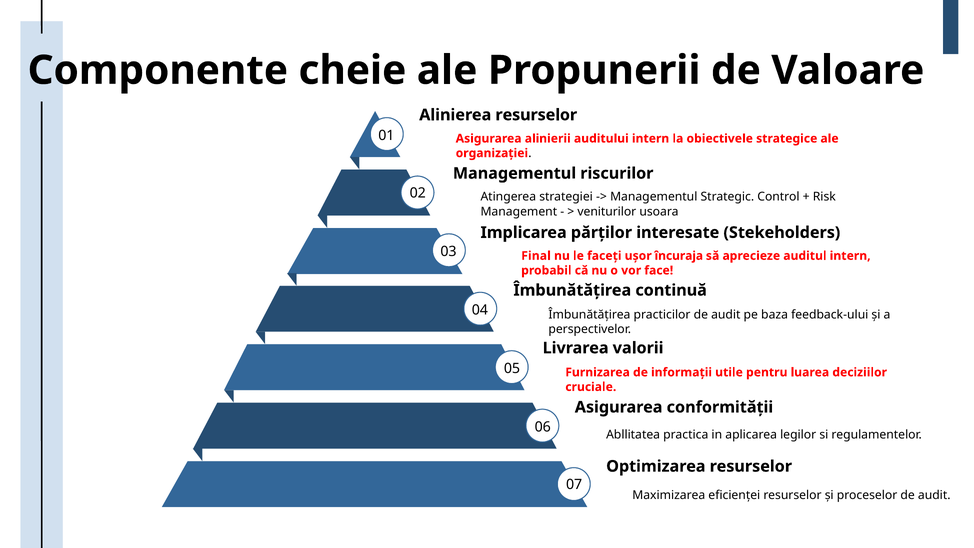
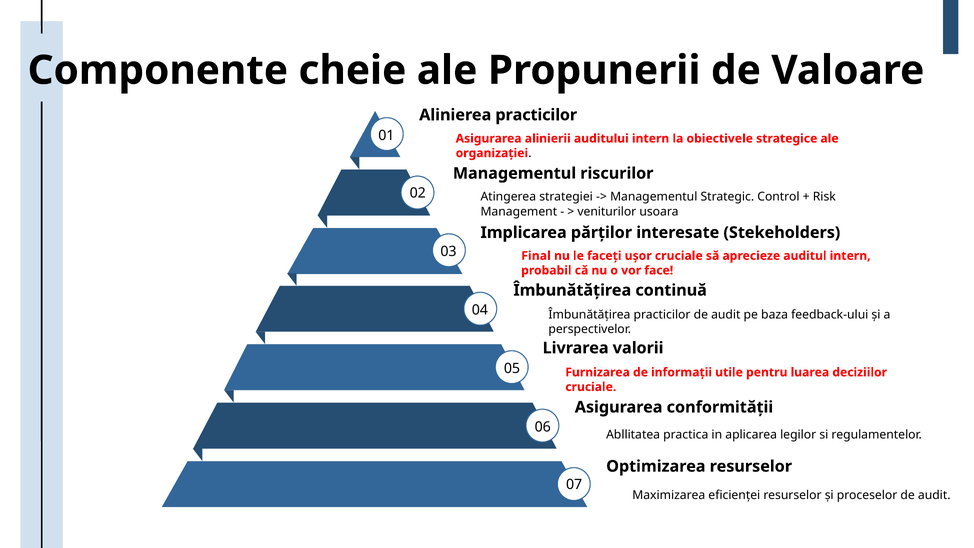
Alinierea resurselor: resurselor -> practicilor (536, 115)
ușor încuraja: încuraja -> cruciale (679, 256)
